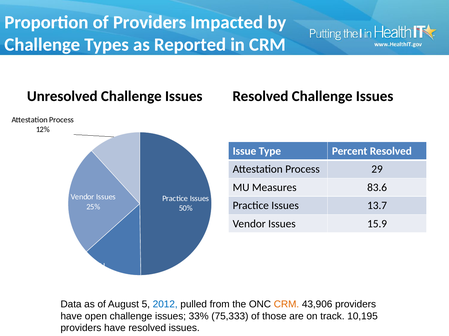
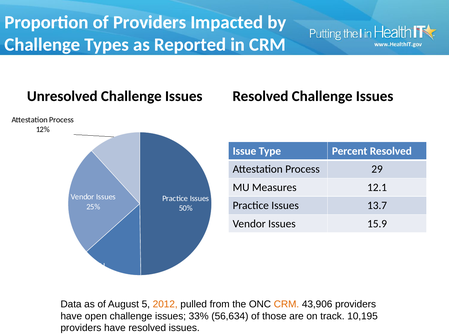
83.6: 83.6 -> 12.1 (377, 188)
2012 colour: blue -> orange (165, 305)
75,333: 75,333 -> 56,634 (230, 317)
